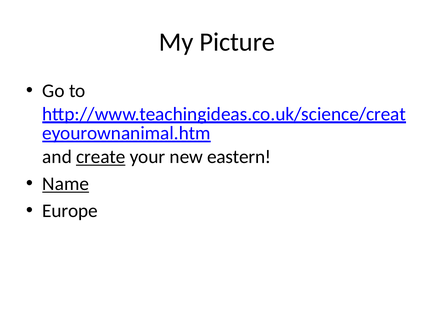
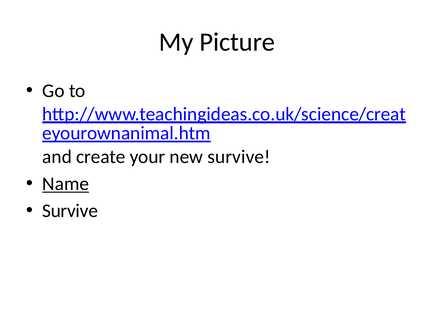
create underline: present -> none (101, 157)
new eastern: eastern -> survive (239, 157)
Europe: Europe -> Survive (70, 211)
